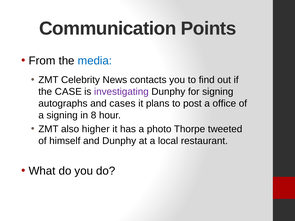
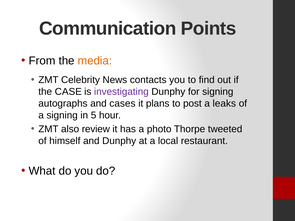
media colour: blue -> orange (95, 61)
office: office -> leaks (224, 104)
8: 8 -> 5 (94, 115)
higher: higher -> review (96, 129)
